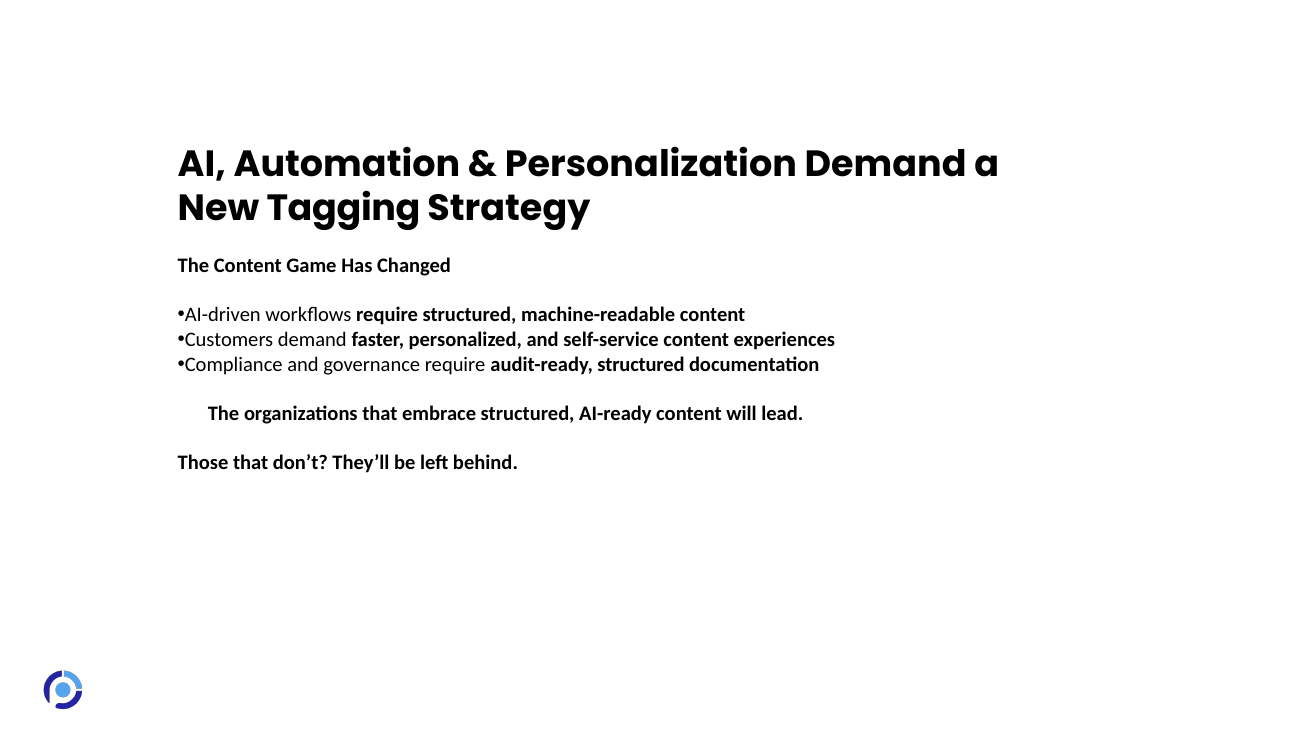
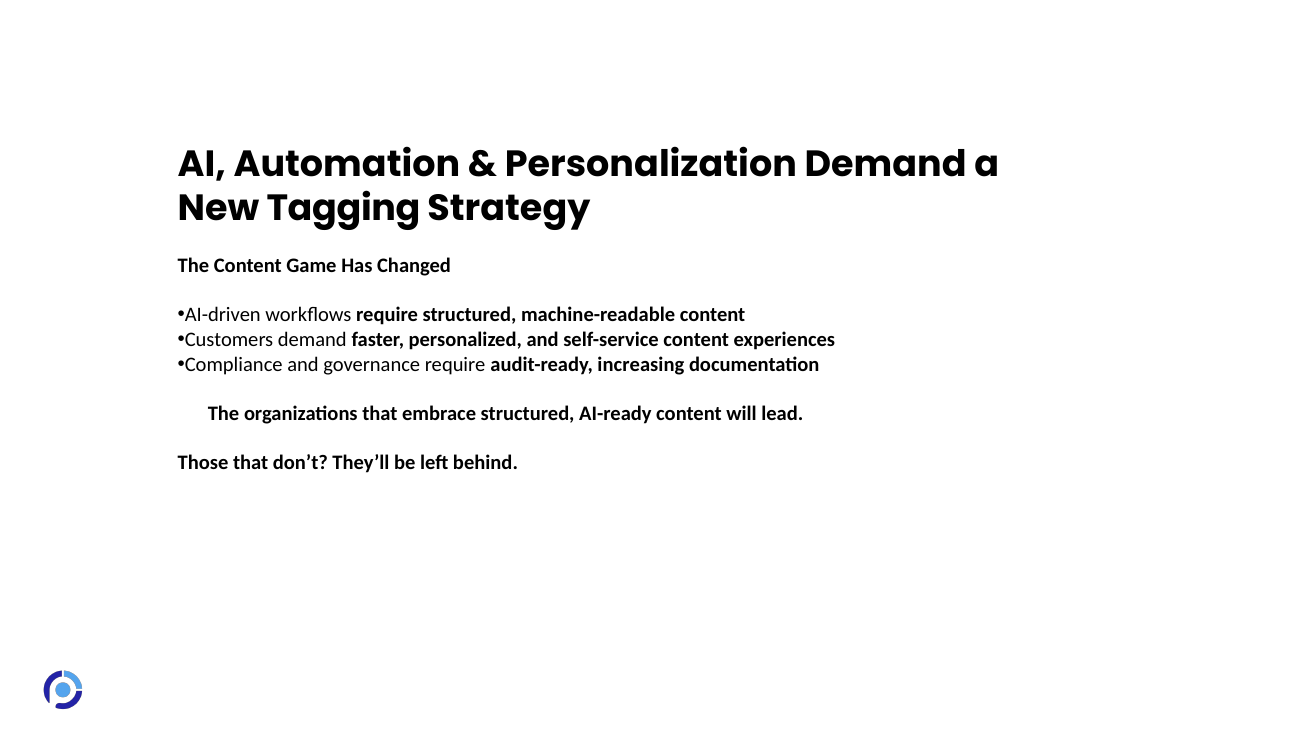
audit-ready structured: structured -> increasing (641, 364)
